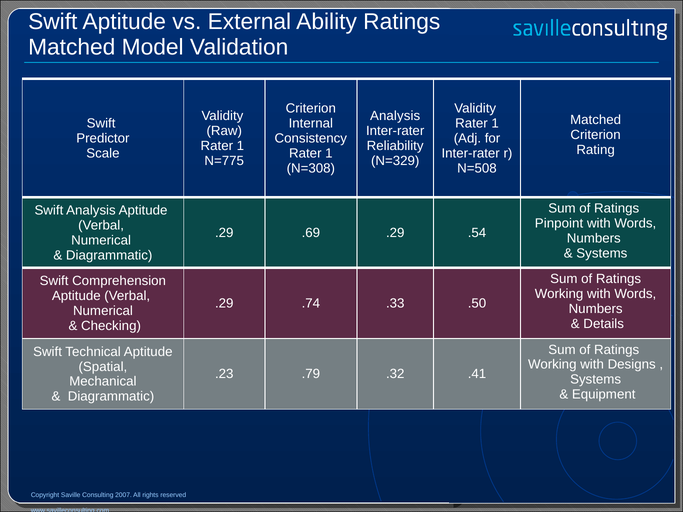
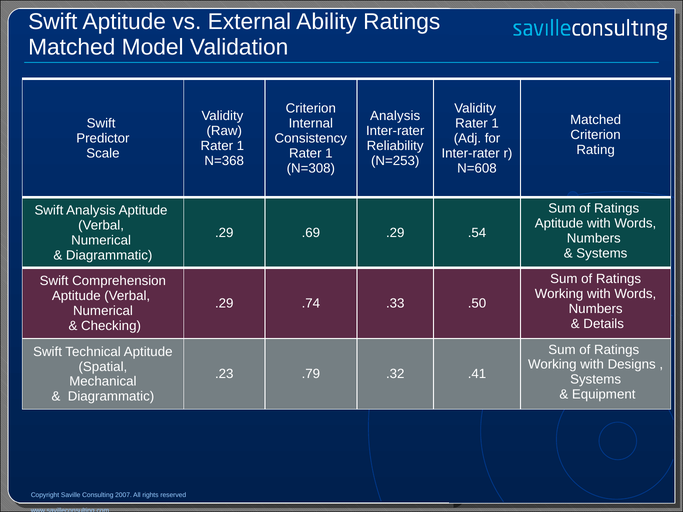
N=775: N=775 -> N=368 (224, 161)
N=329: N=329 -> N=253 (395, 161)
N=508: N=508 -> N=608 (477, 168)
Pinpoint: Pinpoint -> Aptitude (559, 223)
